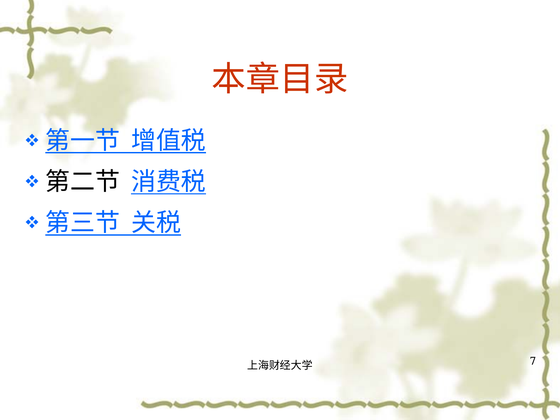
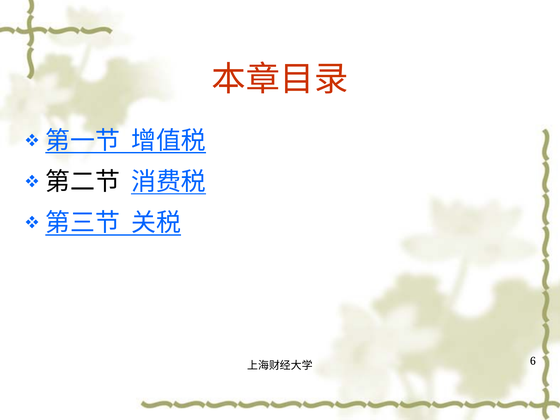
7: 7 -> 6 (533, 361)
